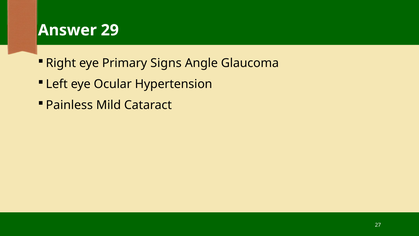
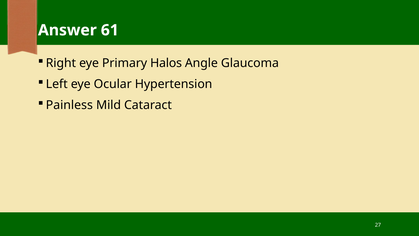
29: 29 -> 61 (110, 30)
Signs: Signs -> Halos (166, 63)
